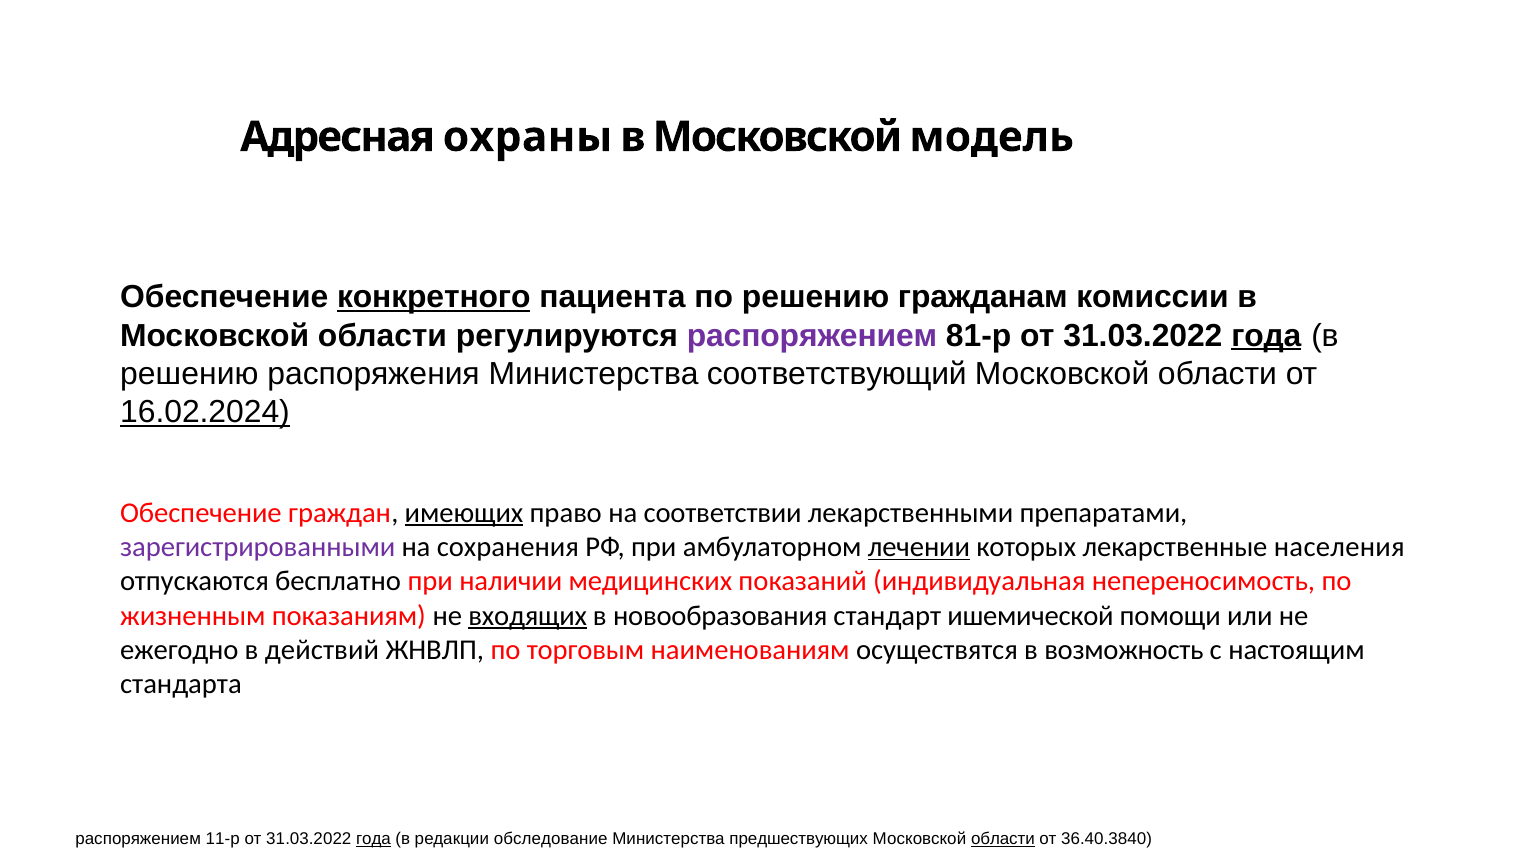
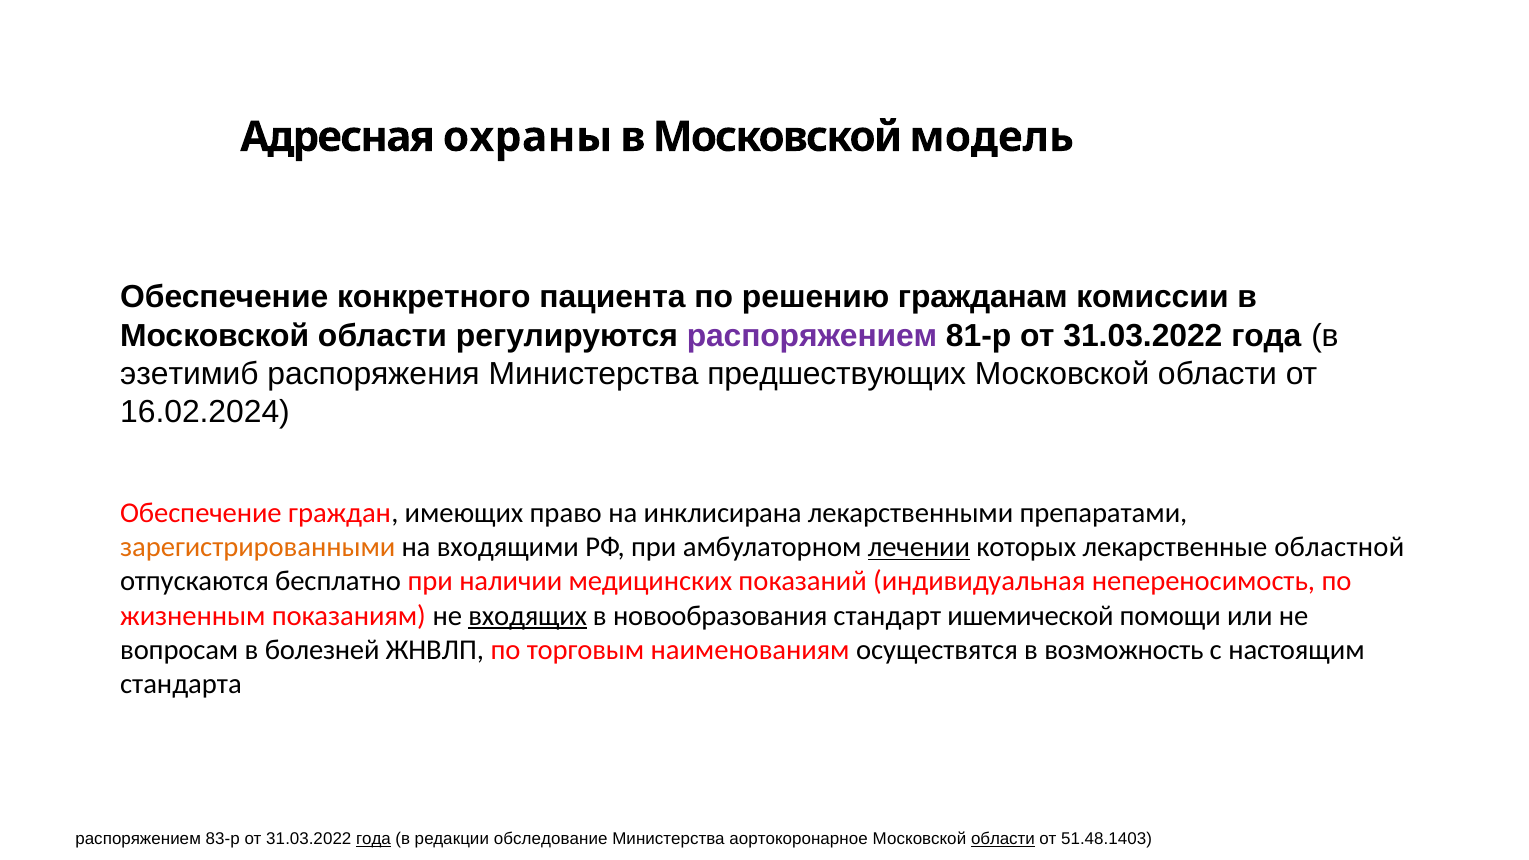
конкретного underline: present -> none (434, 297)
года underline: present -> none (1266, 336)
решению: решению -> эзетимиб (189, 374)
соответствующий: соответствующий -> предшествующих (837, 374)
16.02.2024 underline: present -> none (205, 412)
имеющих underline: present -> none (464, 513)
соответствии: соответствии -> инклисирана (723, 513)
зарегистрированными colour: purple -> orange (258, 547)
сохранения: сохранения -> входящими (508, 547)
населения: населения -> областной (1339, 547)
ежегодно: ежегодно -> вопросам (179, 650)
действий: действий -> болезней (322, 650)
11-р: 11-р -> 83-р (223, 839)
предшествующих: предшествующих -> аортокоронарное (799, 839)
36.40.3840: 36.40.3840 -> 51.48.1403 (1107, 839)
